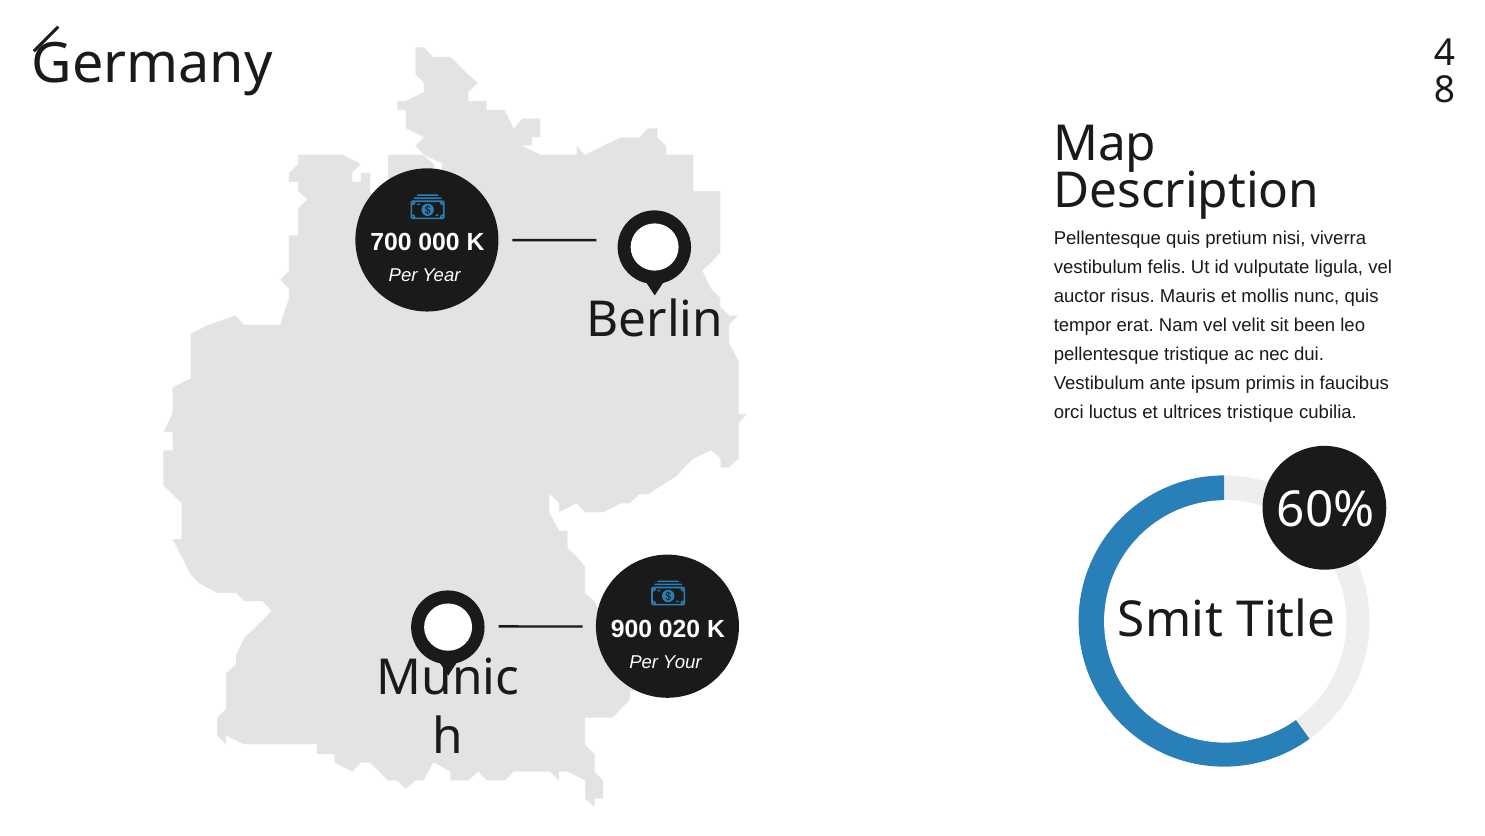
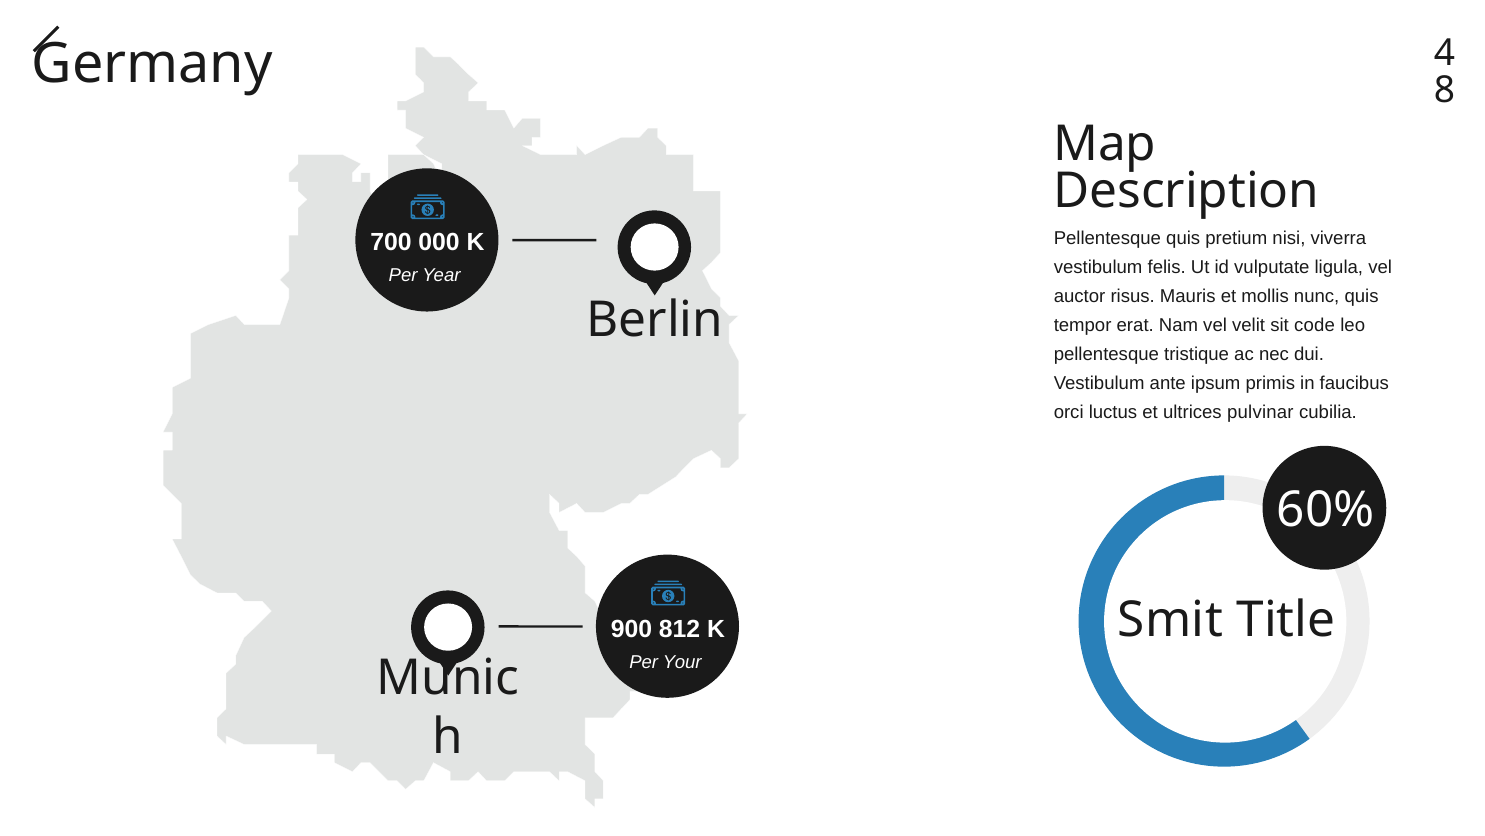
been: been -> code (1314, 325)
ultrices tristique: tristique -> pulvinar (1260, 412)
020: 020 -> 812 (680, 629)
